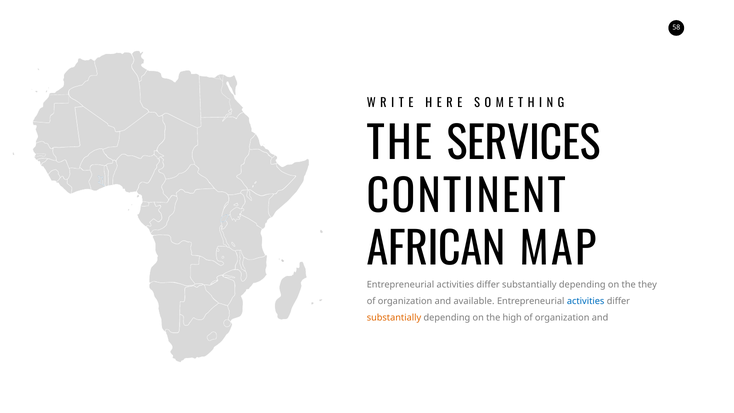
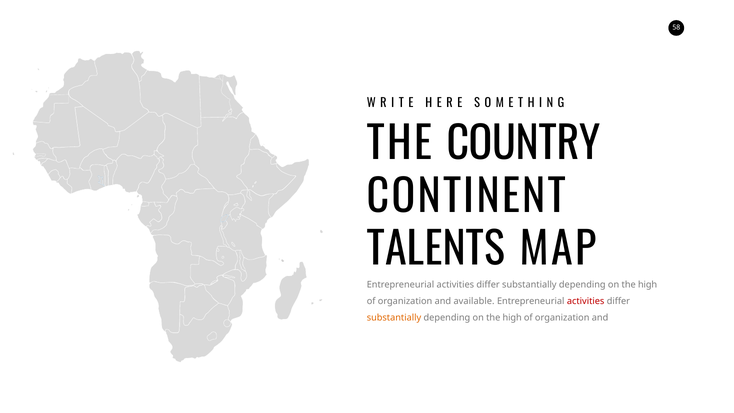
SERVICES: SERVICES -> COUNTRY (523, 145)
AFRICAN: AFRICAN -> TALENTS (436, 250)
they: they -> high (648, 285)
activities colour: blue -> red (586, 301)
